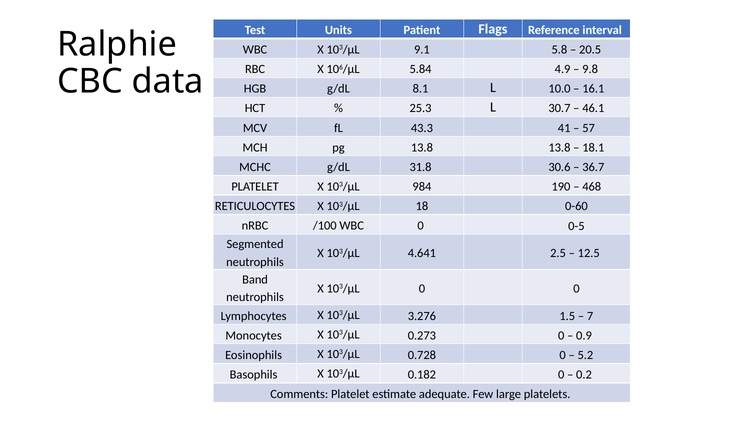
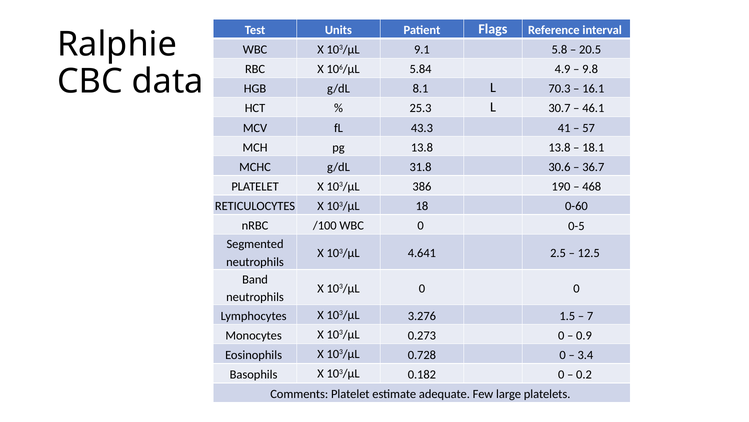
10.0: 10.0 -> 70.3 (559, 89)
984: 984 -> 386 (422, 186)
5.2: 5.2 -> 3.4 (585, 355)
